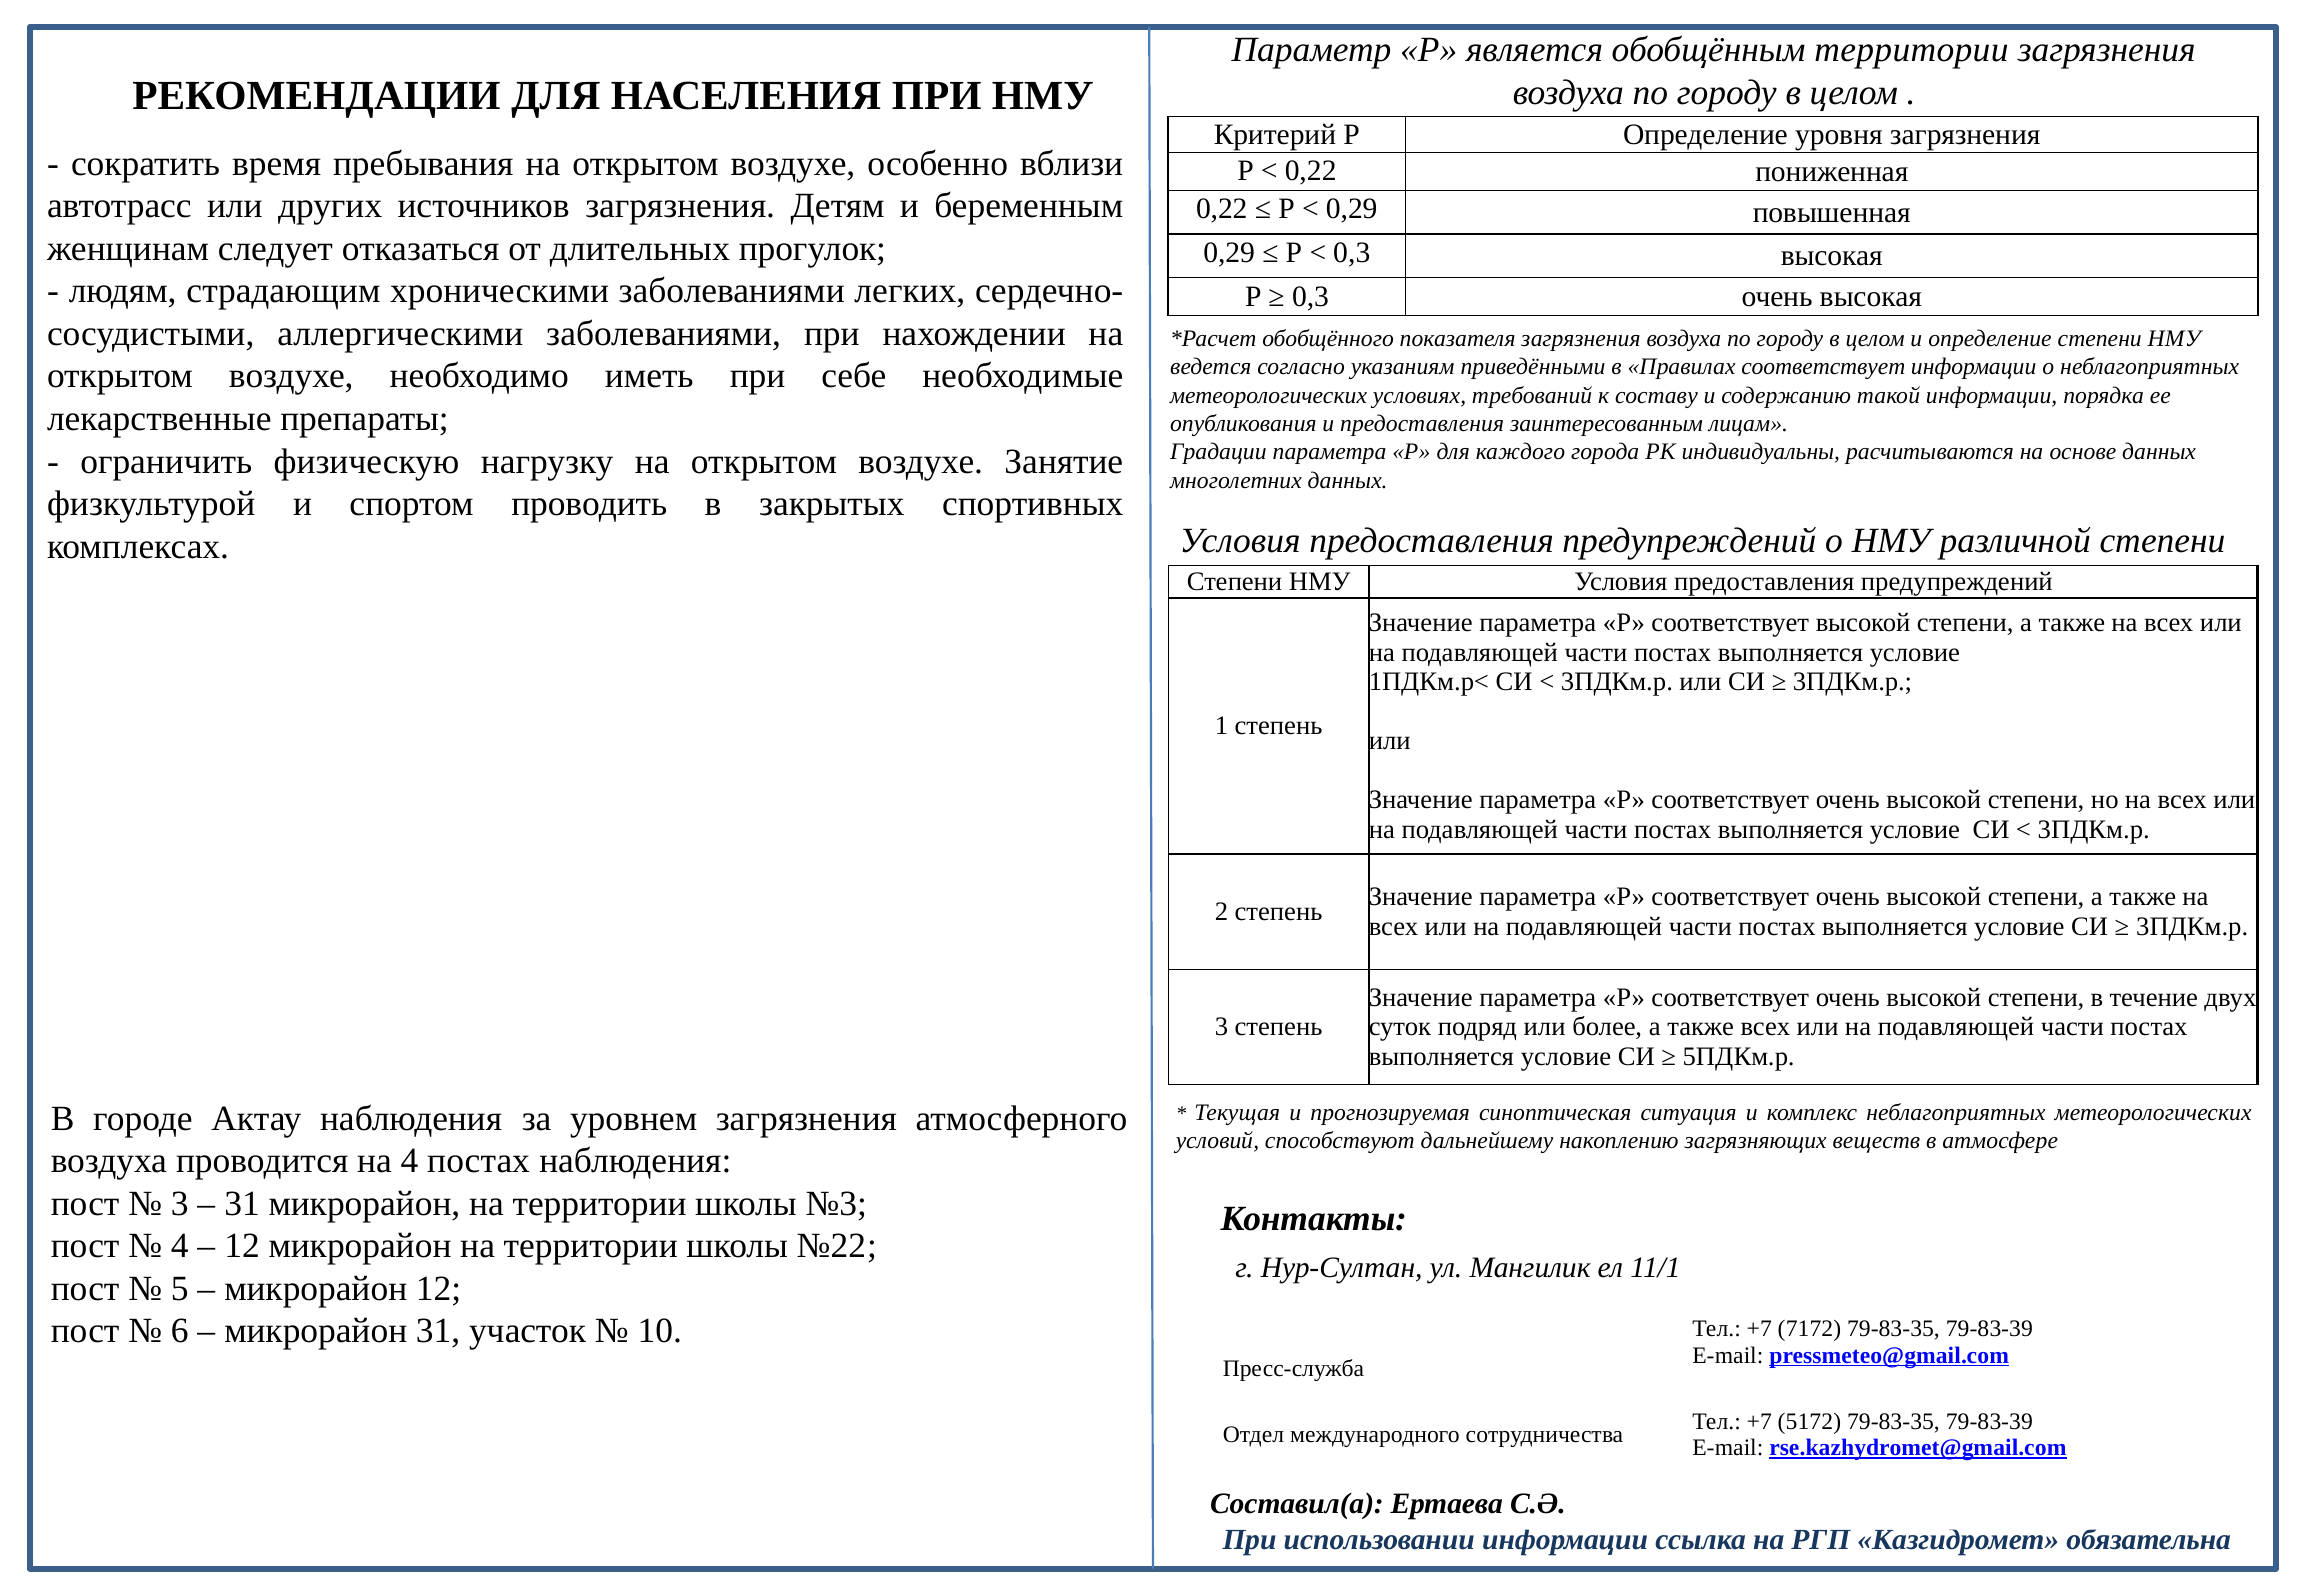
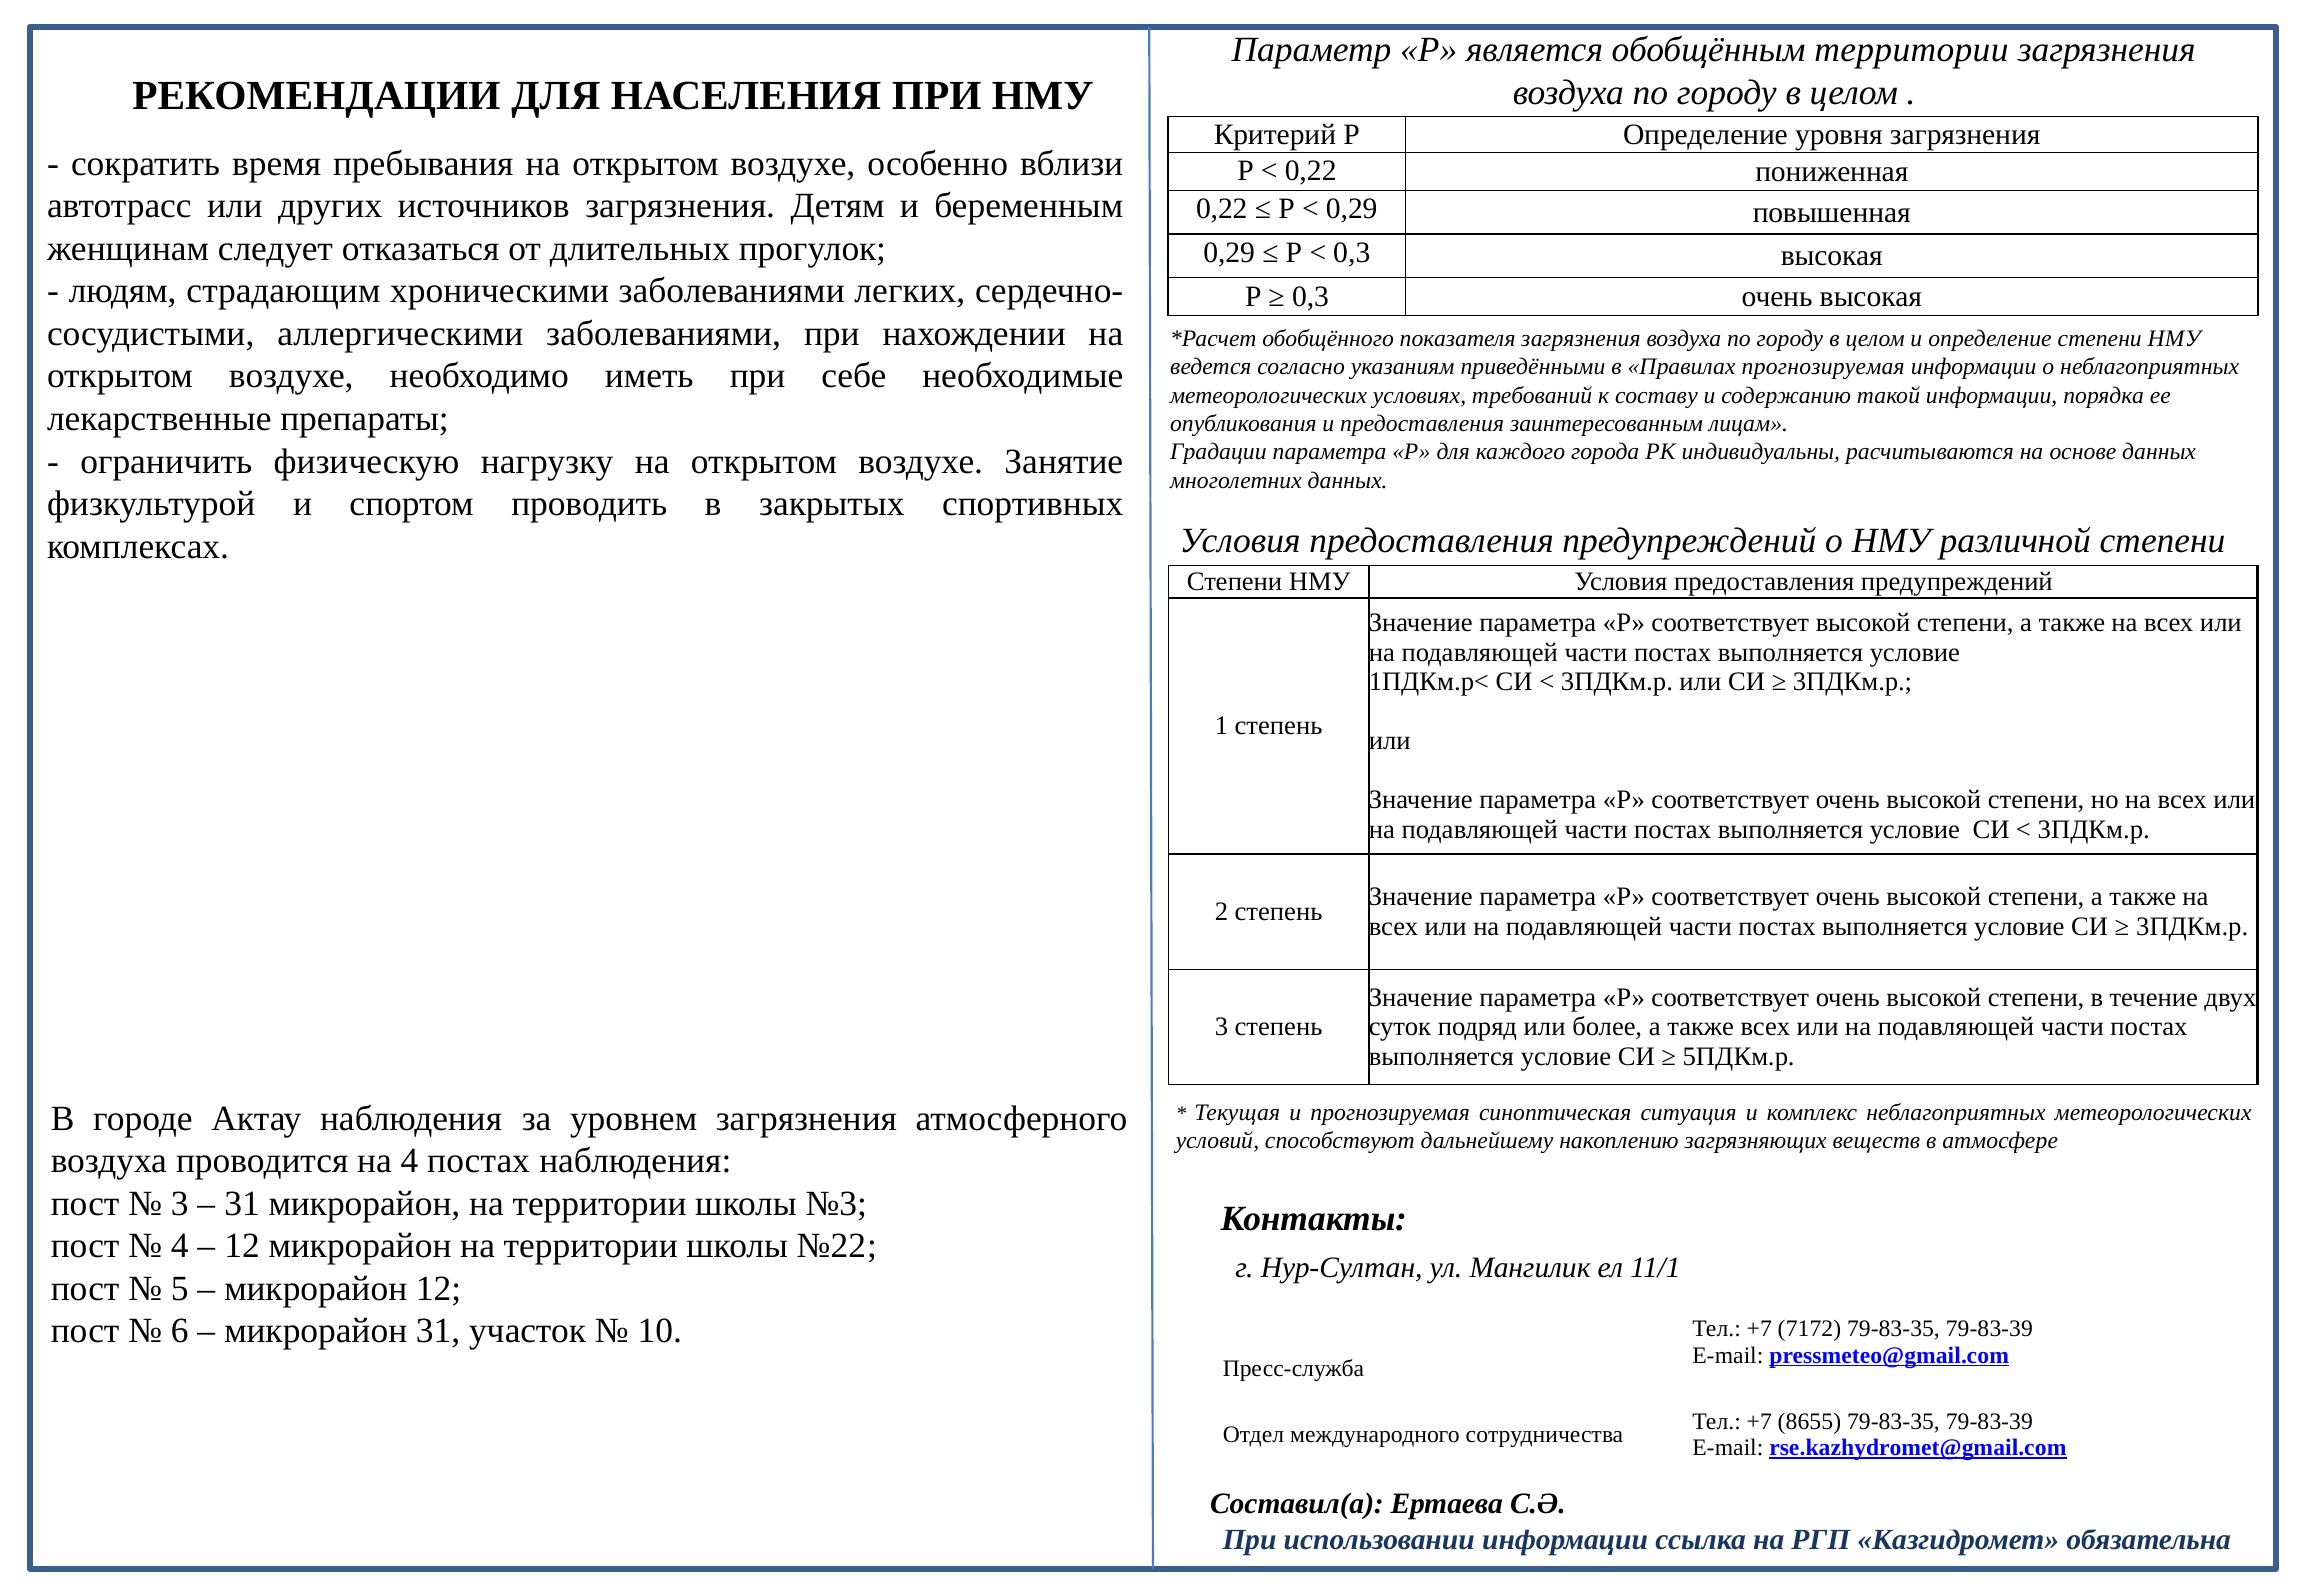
Правилах соответствует: соответствует -> прогнозируемая (1823, 367)
5172: 5172 -> 8655 (1809, 1422)
